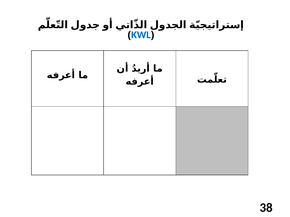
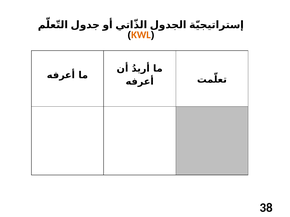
KWL colour: blue -> orange (141, 35)
